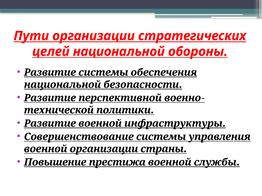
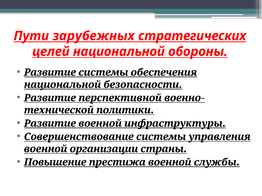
Пути организации: организации -> зарубежных (94, 36)
